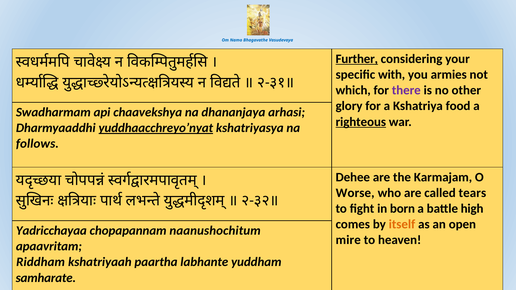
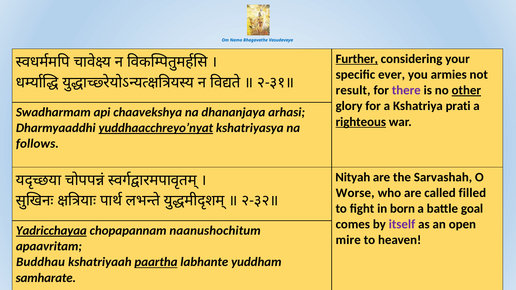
with: with -> ever (392, 75)
which: which -> result (353, 90)
other underline: none -> present (466, 90)
food: food -> prati (458, 106)
Dehee: Dehee -> Nityah (353, 177)
Karmajam: Karmajam -> Sarvashah (443, 177)
tears: tears -> filled (472, 193)
high: high -> goal (472, 209)
itself colour: orange -> purple (402, 225)
Yadricchayaa underline: none -> present (51, 231)
Riddham: Riddham -> Buddhau (41, 262)
paartha underline: none -> present (156, 262)
